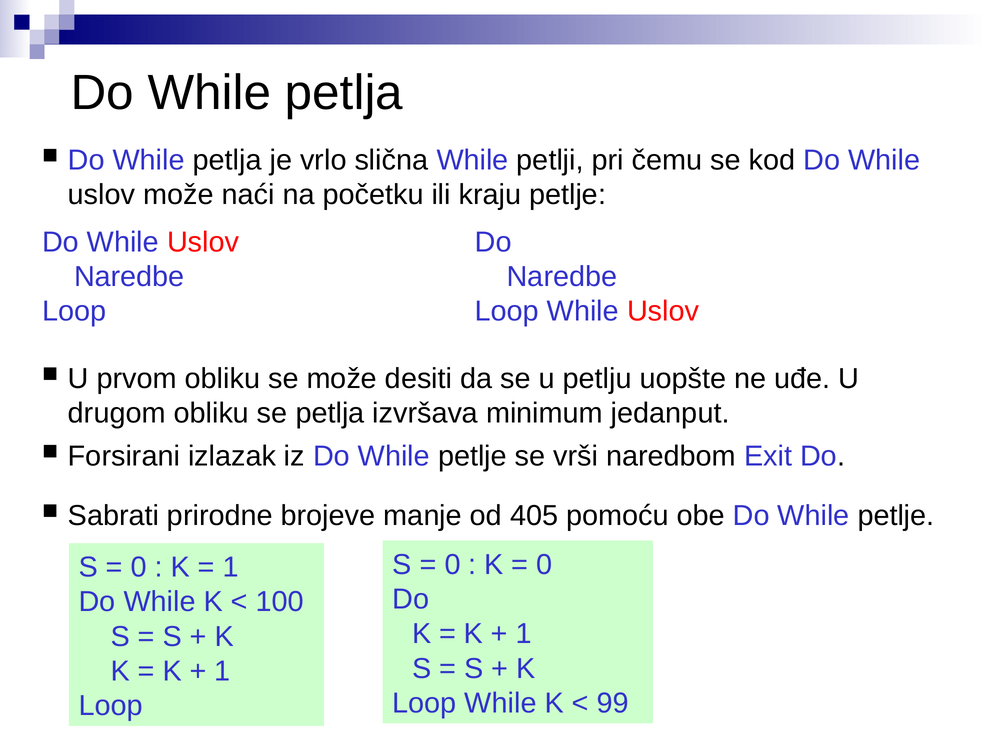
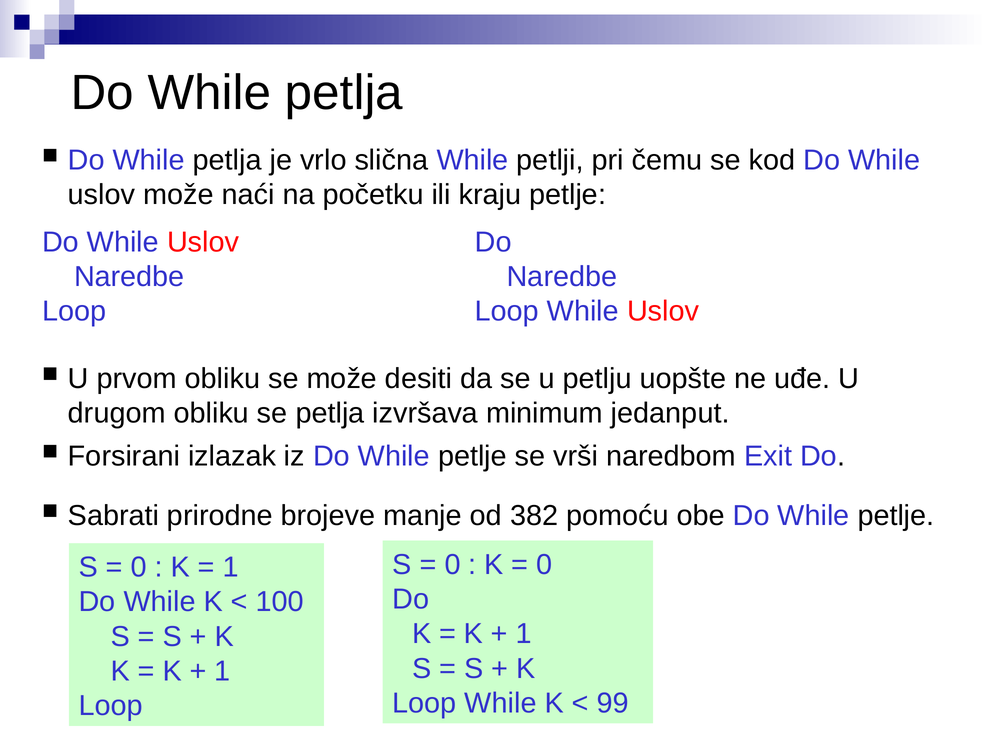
405: 405 -> 382 (534, 516)
